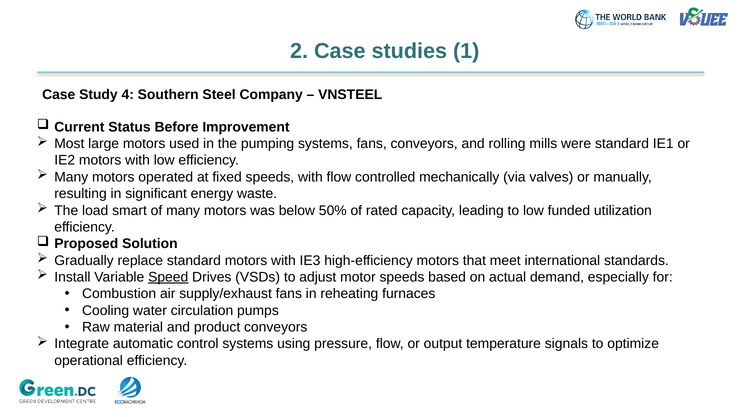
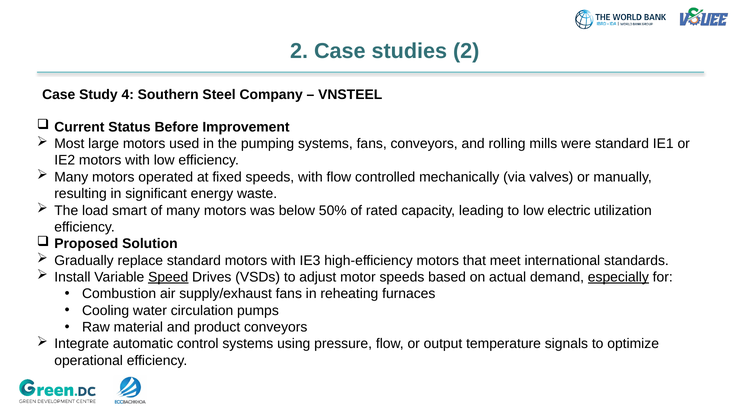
studies 1: 1 -> 2 (466, 51)
funded: funded -> electric (569, 210)
especially underline: none -> present (618, 277)
